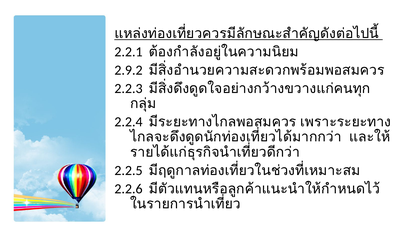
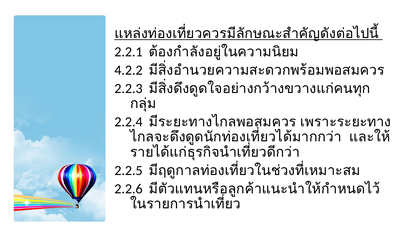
2.9.2: 2.9.2 -> 4.2.2 (128, 70)
